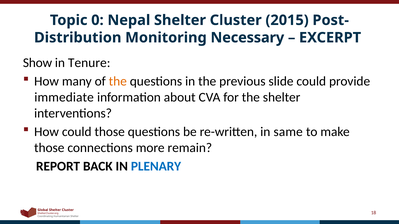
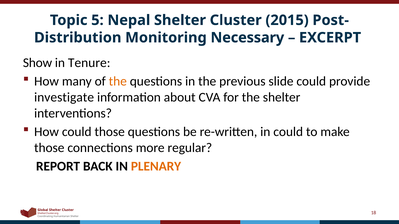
0: 0 -> 5 (97, 20)
immediate: immediate -> investigate (64, 97)
in same: same -> could (288, 132)
remain: remain -> regular (190, 148)
PLENARY colour: blue -> orange (156, 167)
